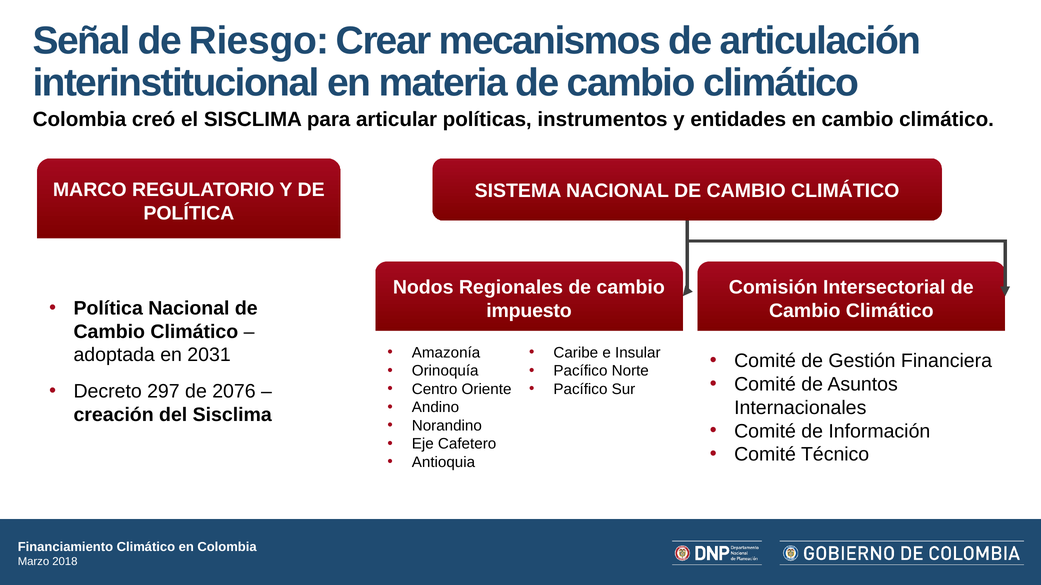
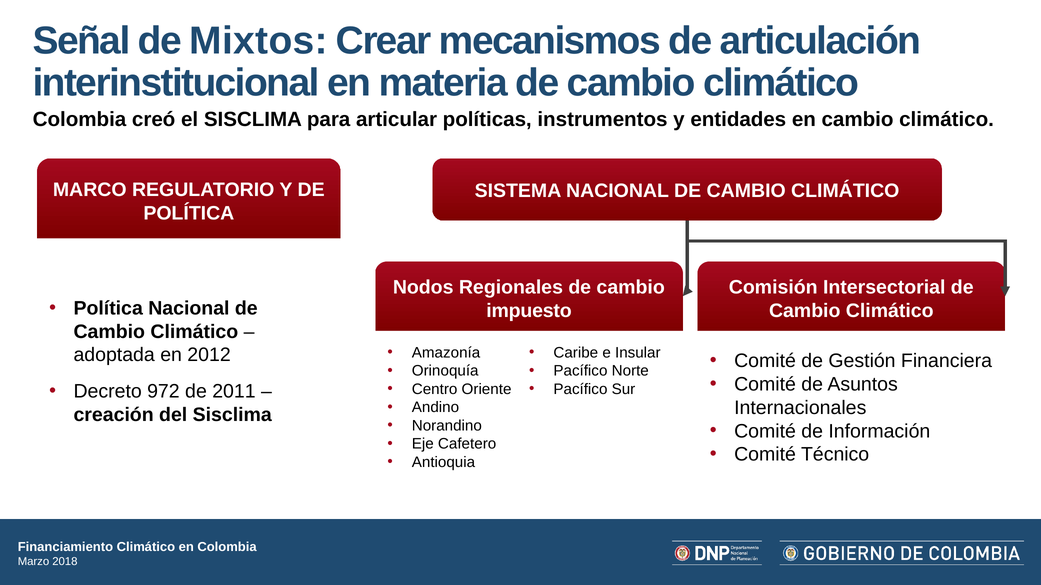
Riesgo: Riesgo -> Mixtos (259, 41)
2031: 2031 -> 2012 (209, 355)
297: 297 -> 972 (163, 392)
2076: 2076 -> 2011 (234, 392)
